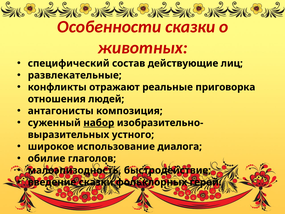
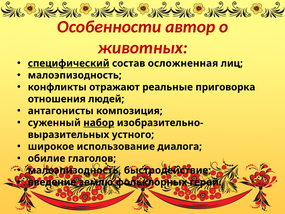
Особенности сказки: сказки -> автор (190, 27)
специфический underline: none -> present (69, 63)
действующие: действующие -> осложненная (183, 63)
развлекательные: развлекательные -> малоэпизодность (75, 75)
введение сказки: сказки -> землю (96, 182)
